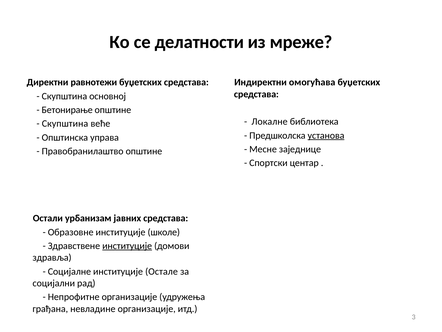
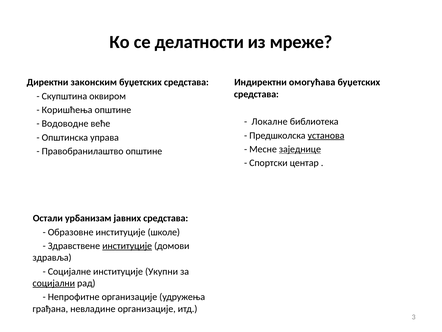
равнотежи: равнотежи -> законским (94, 82)
основној: основној -> оквиром (108, 96)
Бетонирање: Бетонирање -> Коришћења (67, 110)
Скупштина: Скупштина -> Водоводне (65, 124)
заједнице underline: none -> present (300, 149)
Остале: Остале -> Укупни (162, 271)
социјални underline: none -> present (54, 283)
